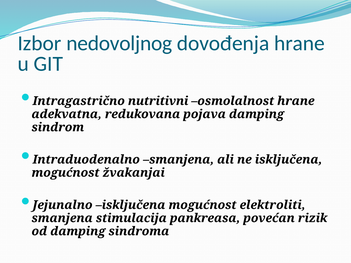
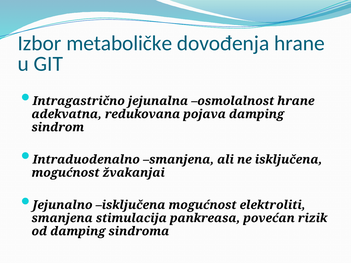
nedovoljnog: nedovoljnog -> metaboličke (119, 43)
nutritivni: nutritivni -> jejunalna (158, 101)
